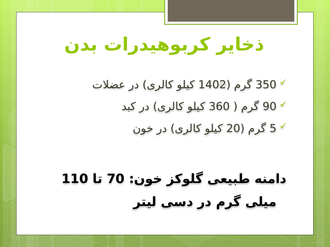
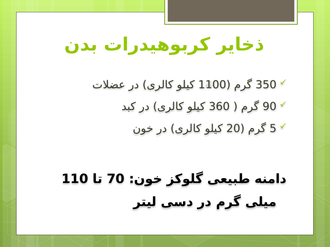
1402: 1402 -> 1100 (212, 85)
